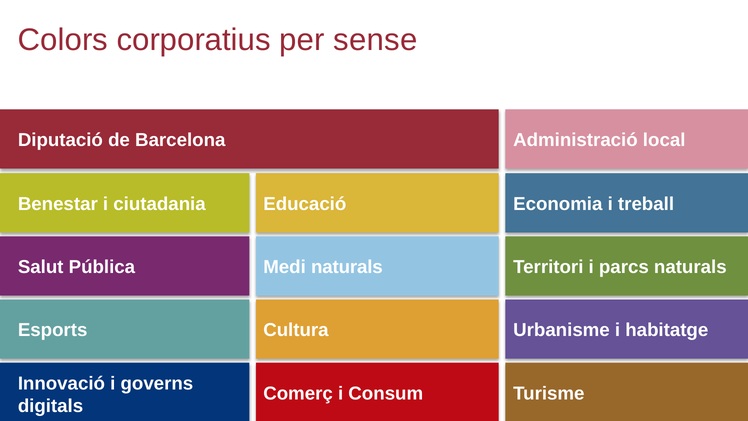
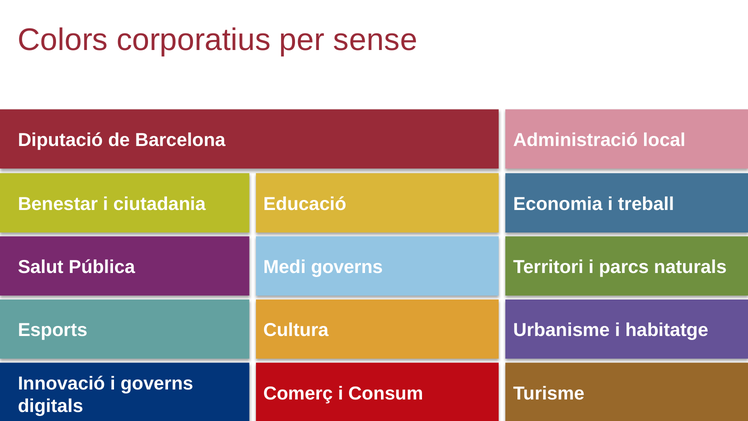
Medi naturals: naturals -> governs (347, 267)
